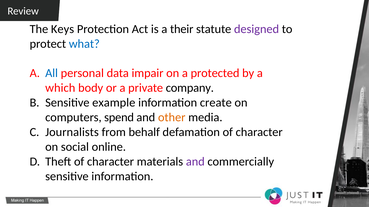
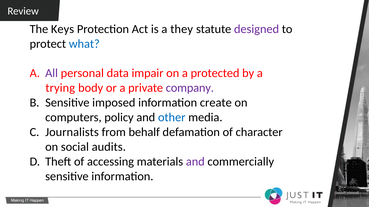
their: their -> they (182, 29)
All colour: blue -> purple (52, 73)
which: which -> trying (60, 88)
company colour: black -> purple (190, 88)
example: example -> imposed (114, 103)
spend: spend -> policy (119, 118)
other colour: orange -> blue (172, 118)
online: online -> audits (109, 147)
Theft of character: character -> accessing (111, 162)
